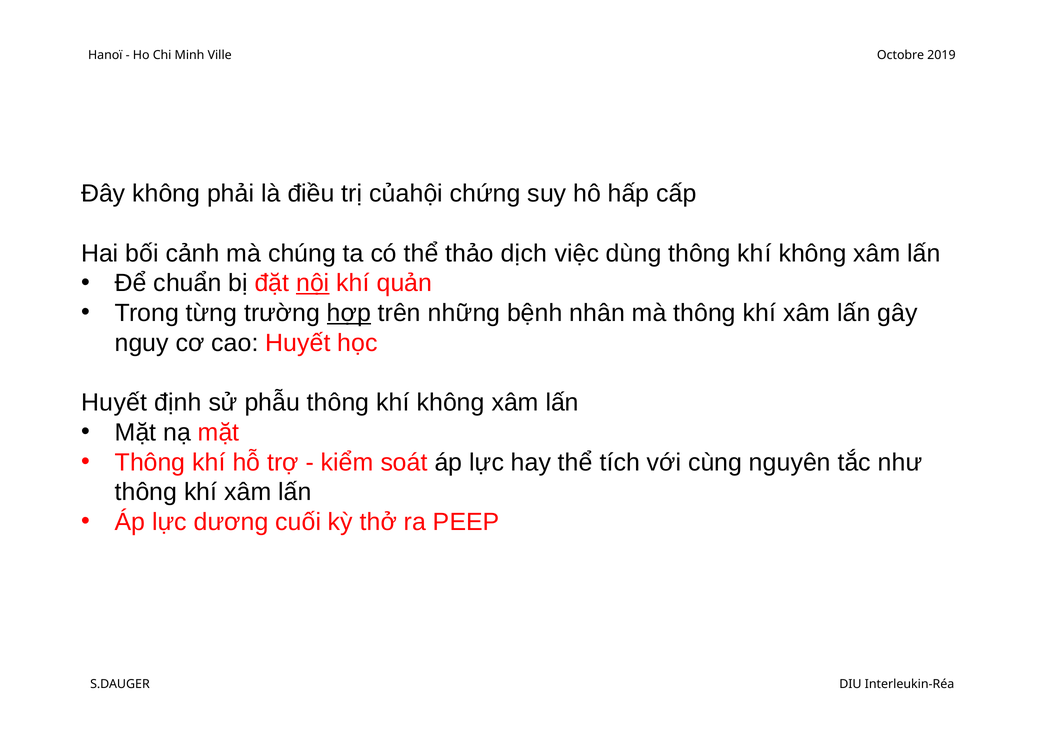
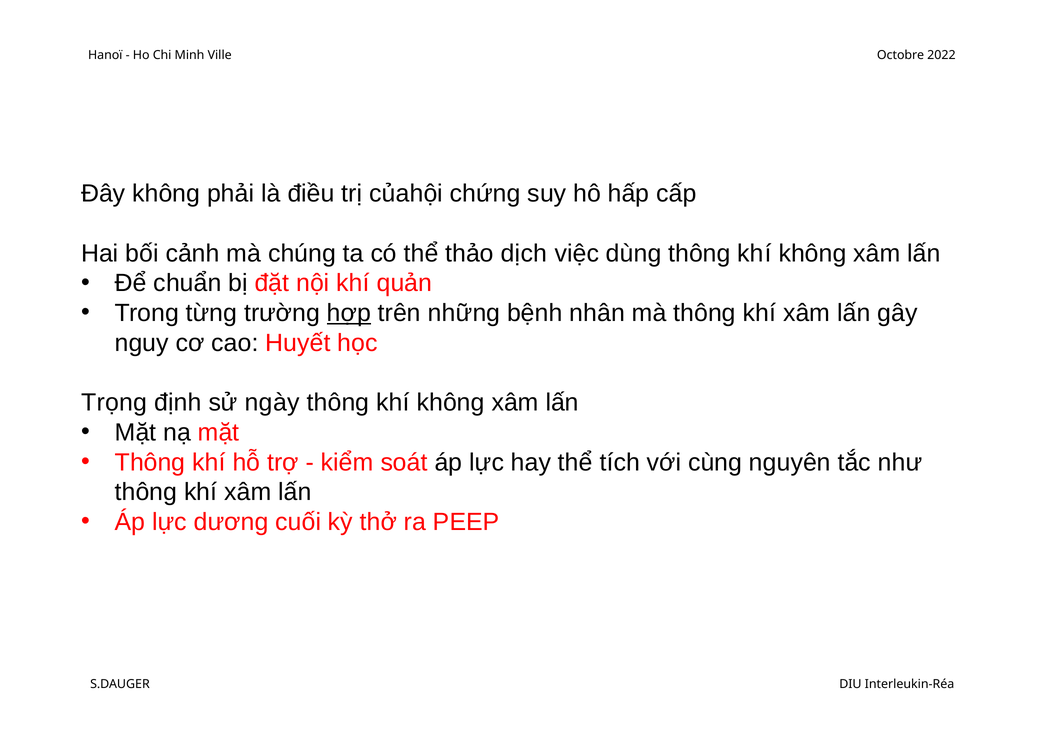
2019: 2019 -> 2022 (941, 55)
nội underline: present -> none (313, 283)
Huyết: Huyết -> Trọng (114, 403)
phẫu: phẫu -> ngày (272, 403)
